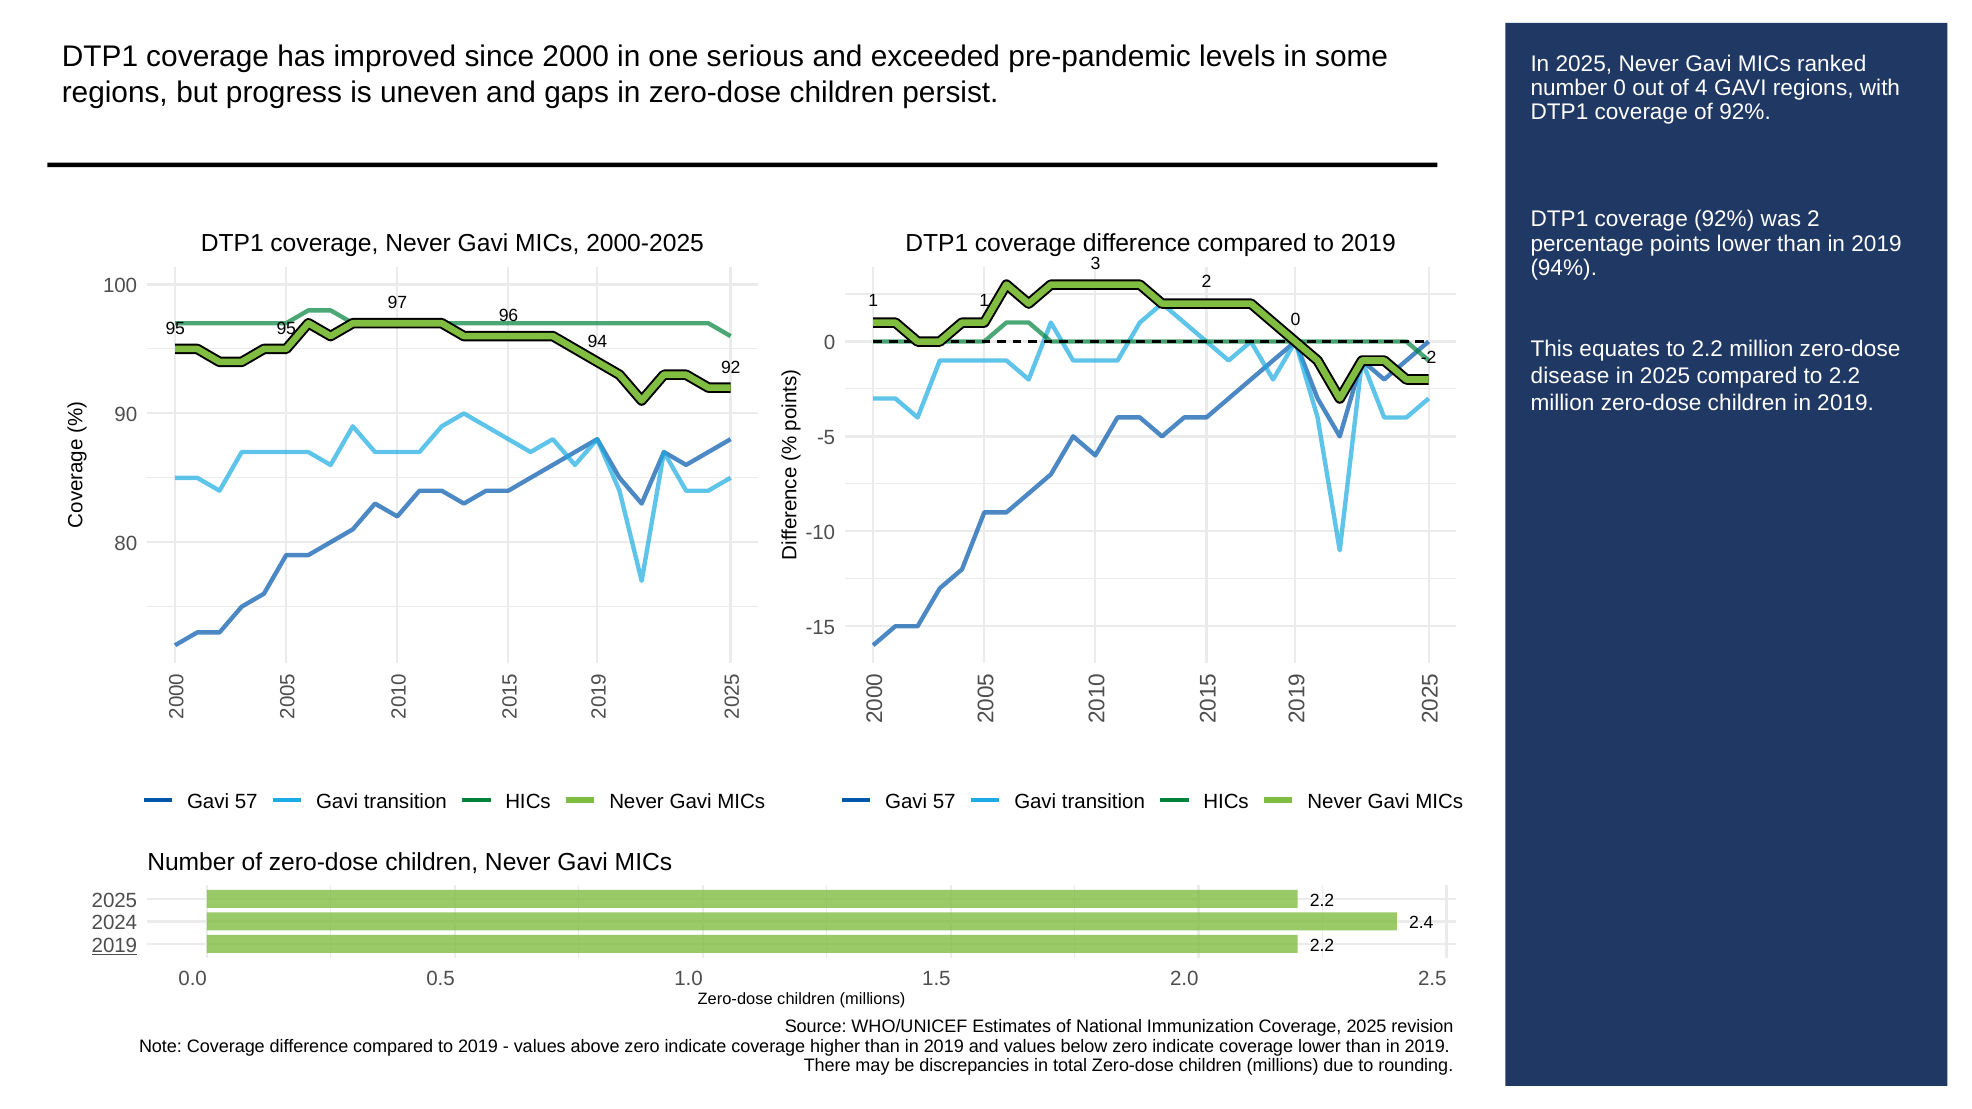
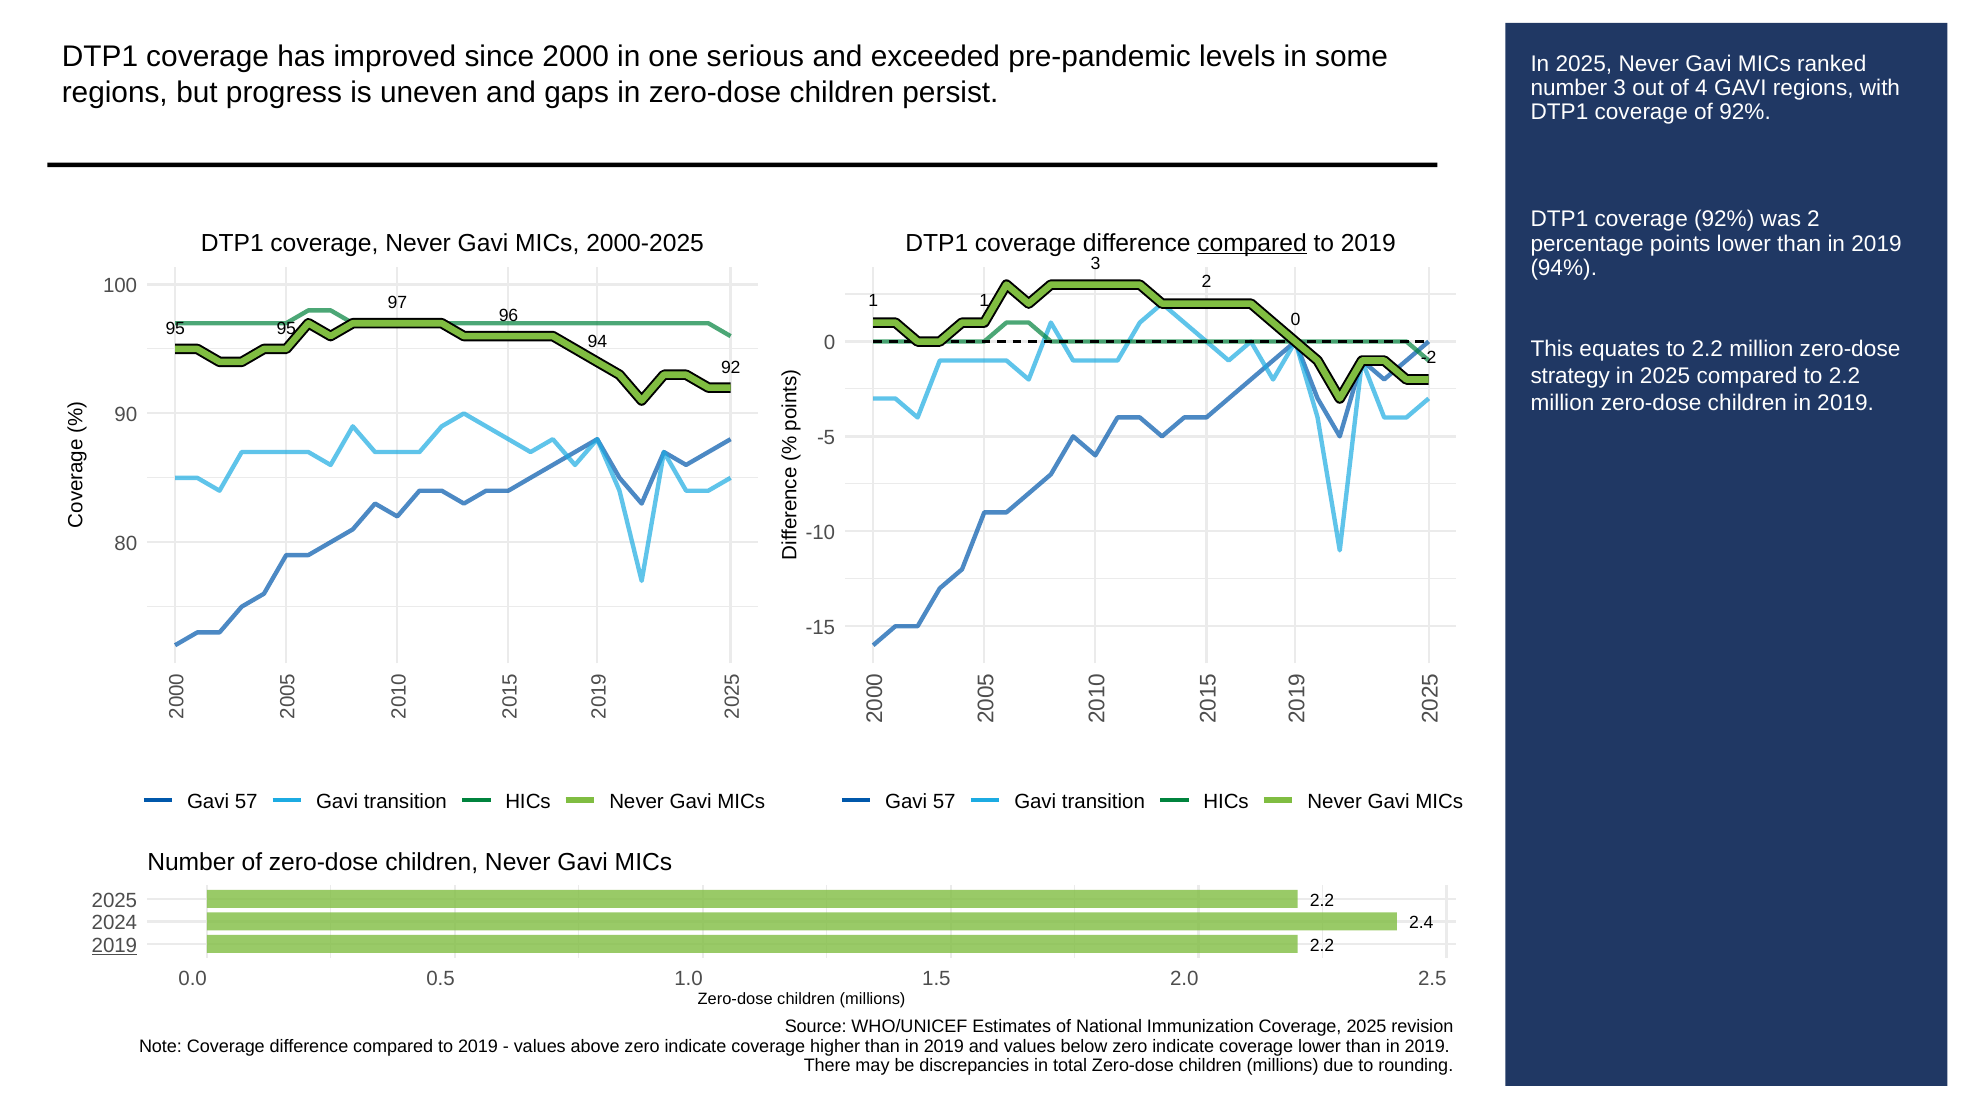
number 0: 0 -> 3 (1620, 88)
compared underline: none -> present (1252, 243)
disease: disease -> strategy (1570, 376)
